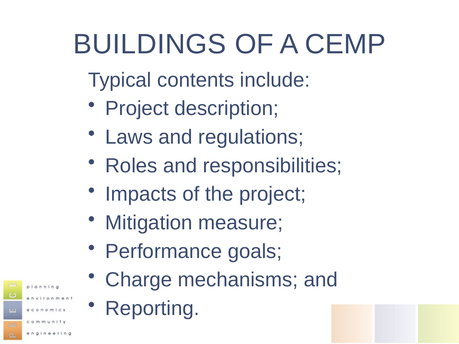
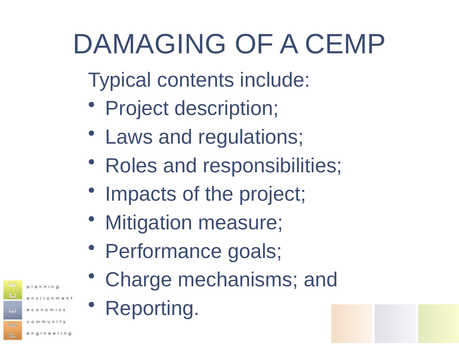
BUILDINGS: BUILDINGS -> DAMAGING (150, 44)
